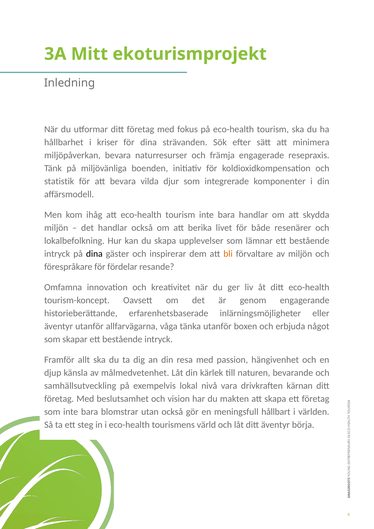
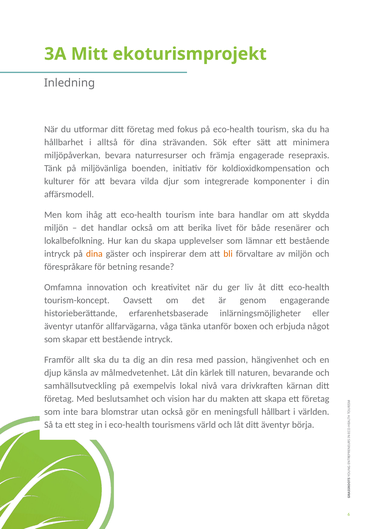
kriser: kriser -> alltså (107, 142)
statistik: statistik -> kulturer (59, 181)
dina colour: black -> orange (94, 254)
fördelar: fördelar -> betning (122, 267)
